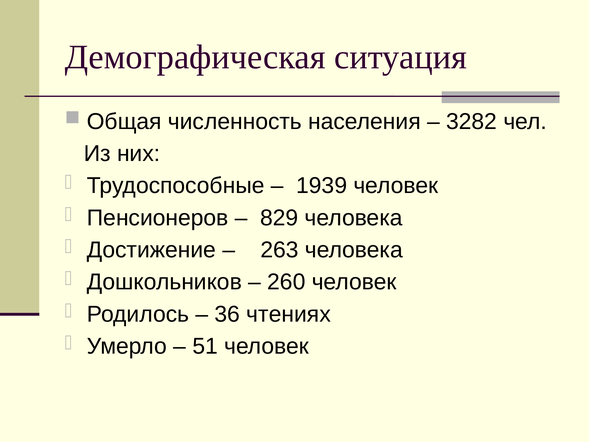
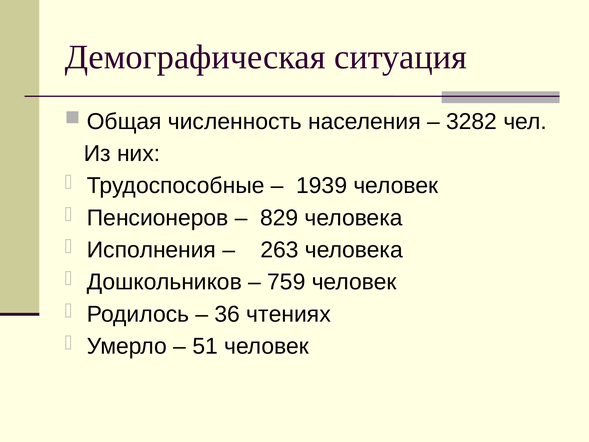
Достижение: Достижение -> Исполнения (151, 250)
260: 260 -> 759 (286, 282)
